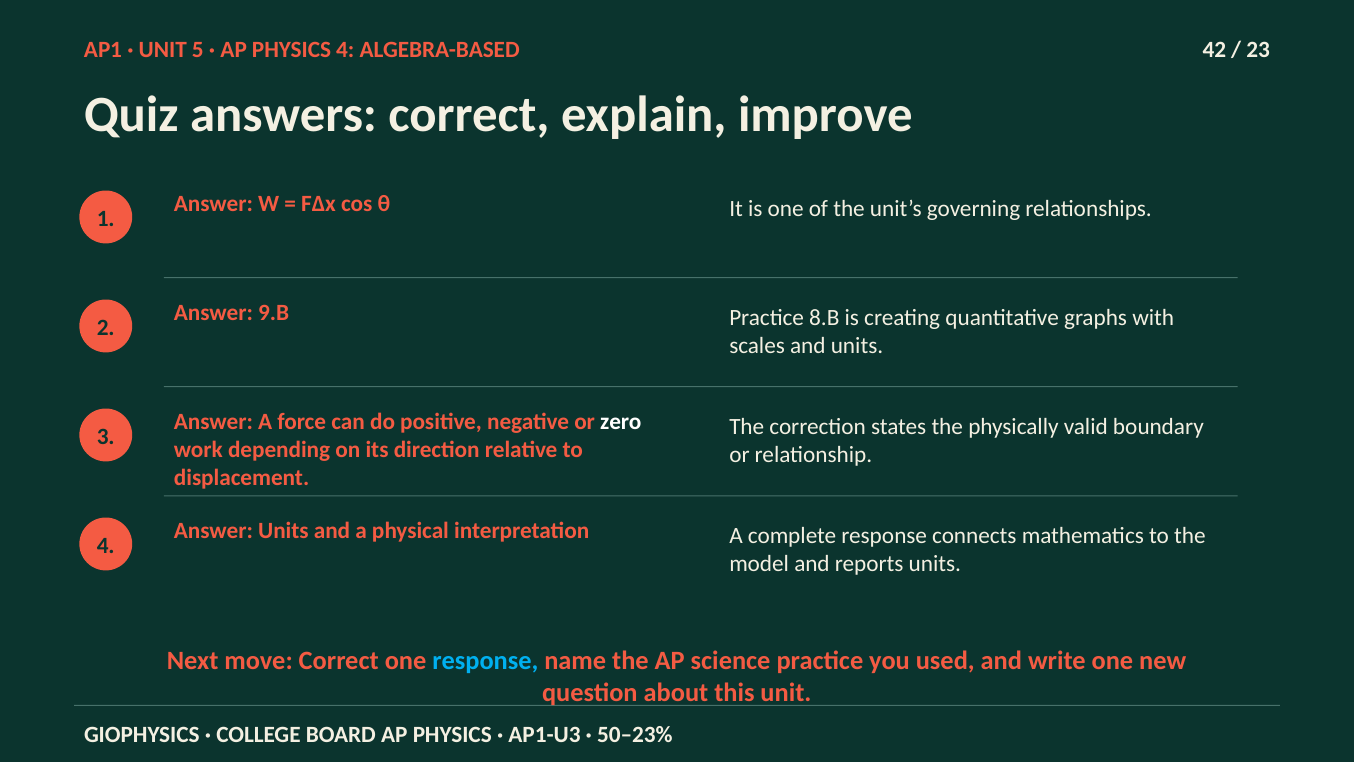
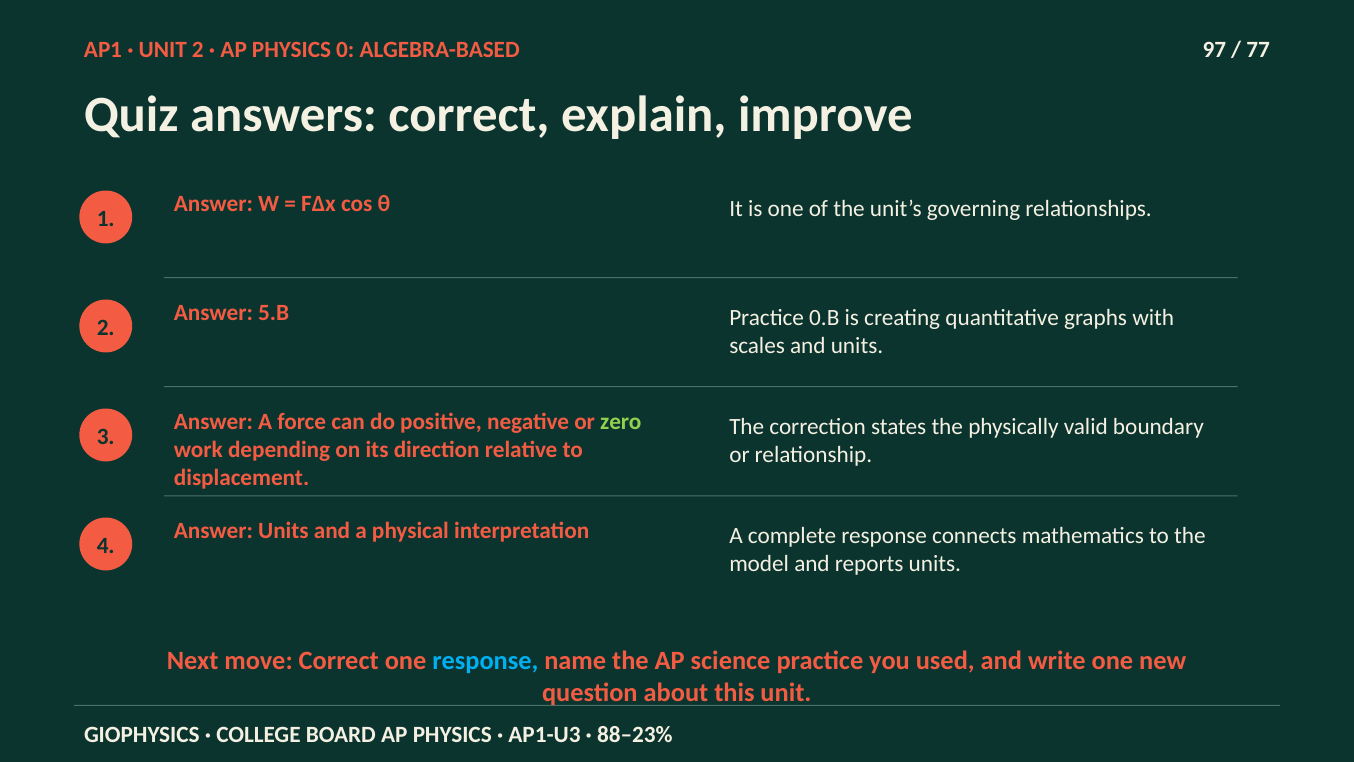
UNIT 5: 5 -> 2 (198, 50)
PHYSICS 4: 4 -> 0 (345, 50)
42: 42 -> 97 (1214, 50)
23: 23 -> 77 (1258, 50)
9.B: 9.B -> 5.B (274, 313)
8.B: 8.B -> 0.B (824, 318)
zero colour: white -> light green (621, 422)
50–23%: 50–23% -> 88–23% (635, 735)
